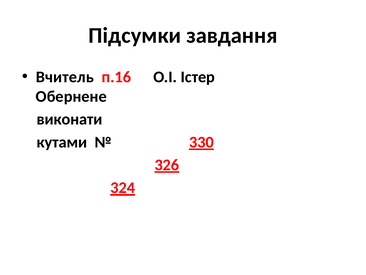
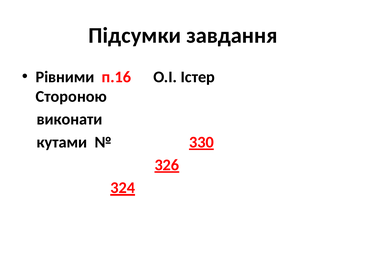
Вчитель: Вчитель -> Рівними (65, 77)
Обернене: Обернене -> Стороною (71, 96)
